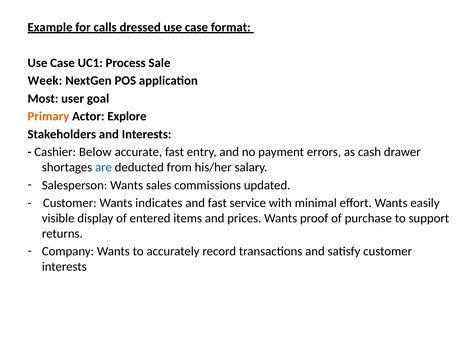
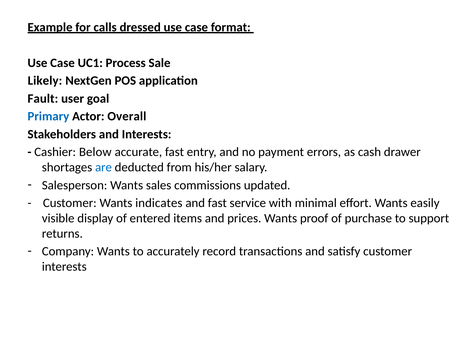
Week: Week -> Likely (45, 81)
Most: Most -> Fault (43, 99)
Primary colour: orange -> blue (48, 116)
Explore: Explore -> Overall (127, 116)
